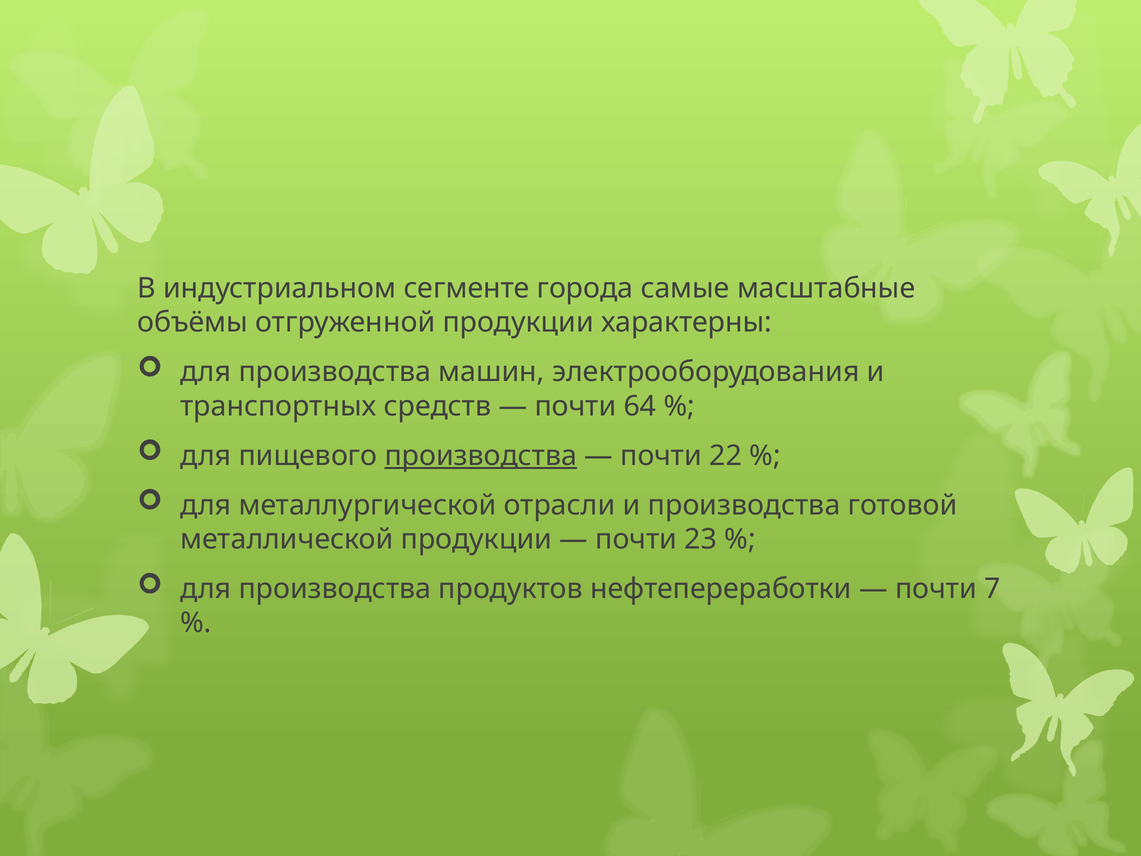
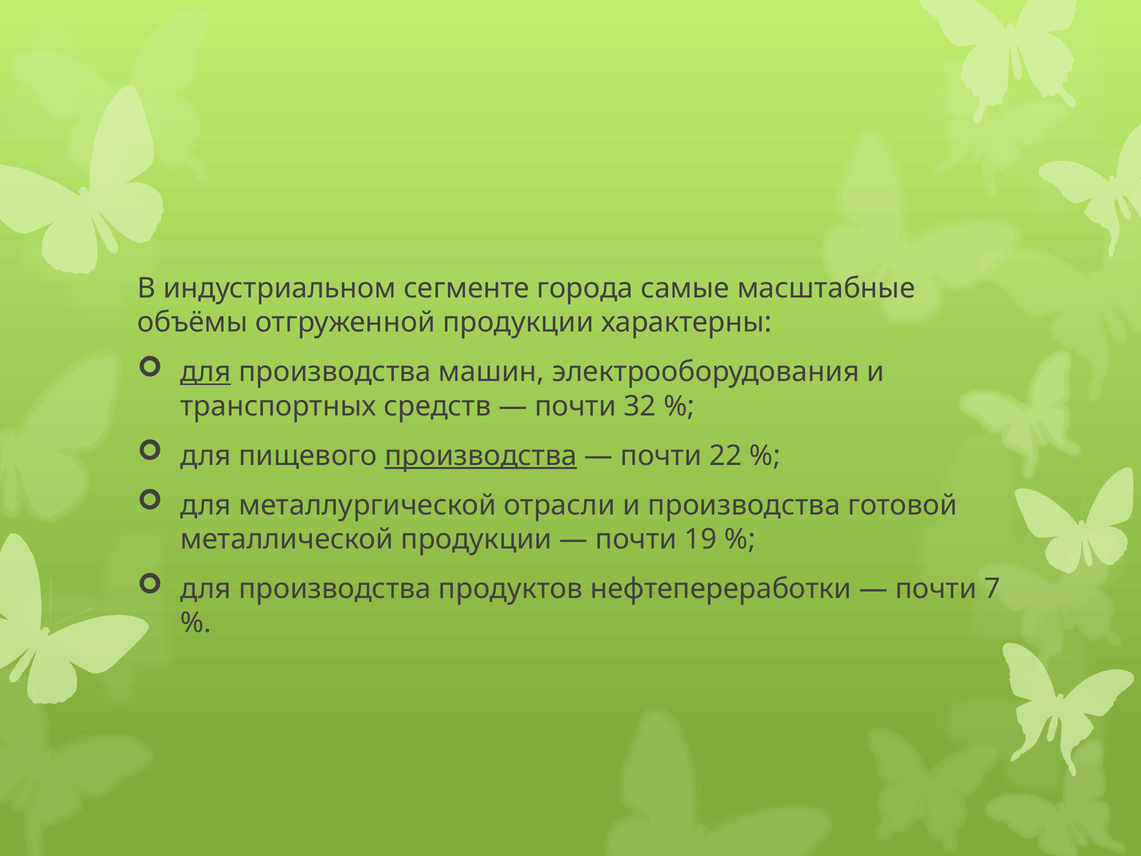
для underline: none -> present (206, 372)
64: 64 -> 32 (640, 406)
23: 23 -> 19 (701, 539)
